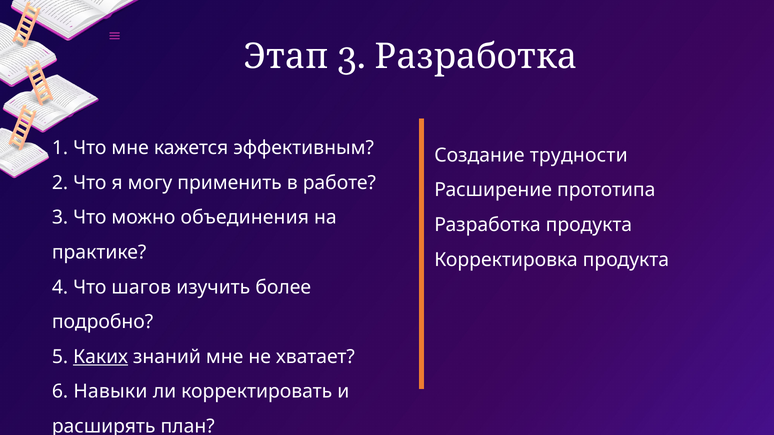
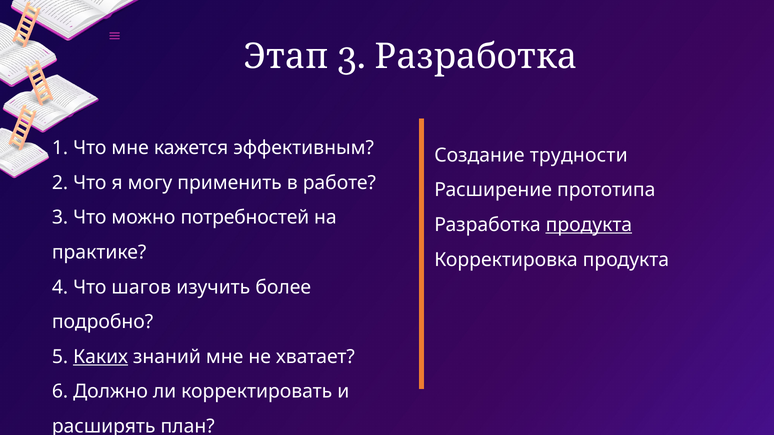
объединения: объединения -> потребностей (245, 218)
продукта underline: none -> present (589, 225)
Навыки: Навыки -> Должно (111, 392)
